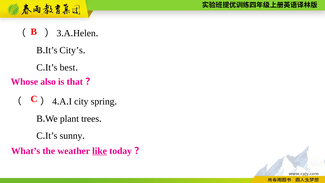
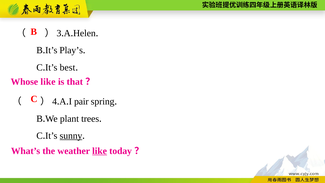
City’s: City’s -> Play’s (71, 50)
Whose also: also -> like (48, 82)
city: city -> pair (81, 101)
sunny underline: none -> present (71, 136)
